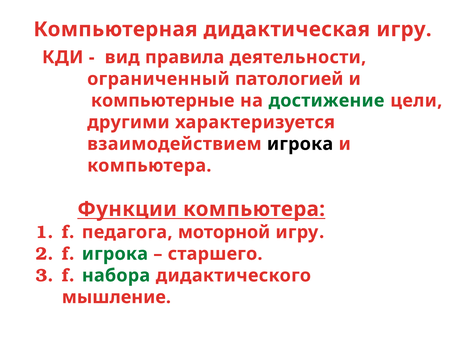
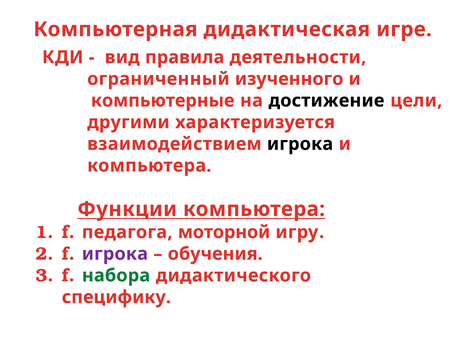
дидактическая игру: игру -> игре (404, 29)
патологией: патологией -> изученного (289, 79)
достижение colour: green -> black (326, 101)
игрока colour: green -> purple (115, 254)
старшего: старшего -> обучения (215, 254)
мышление: мышление -> специфику (116, 297)
